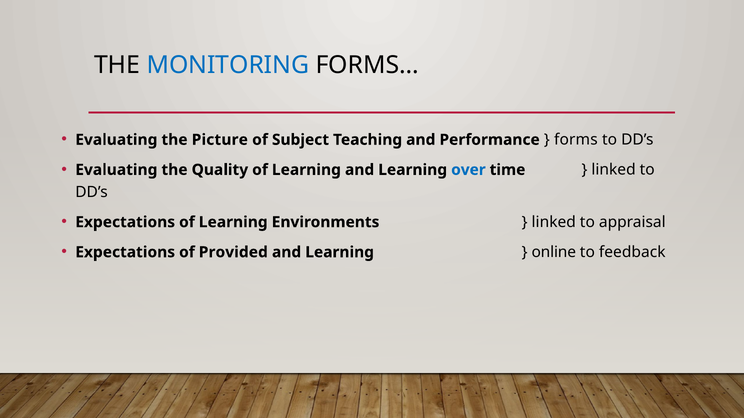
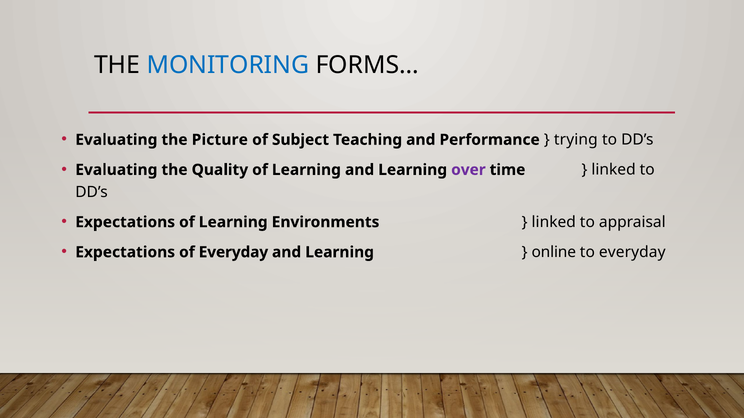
forms: forms -> trying (576, 140)
over colour: blue -> purple (468, 170)
of Provided: Provided -> Everyday (233, 252)
to feedback: feedback -> everyday (632, 252)
